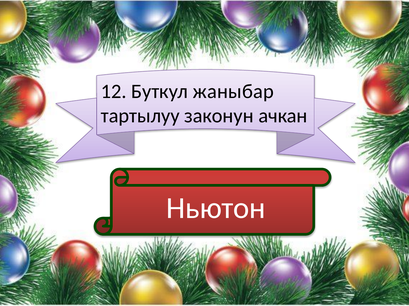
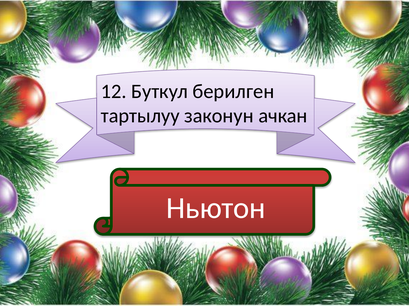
жаныбар: жаныбар -> берилген (233, 92)
